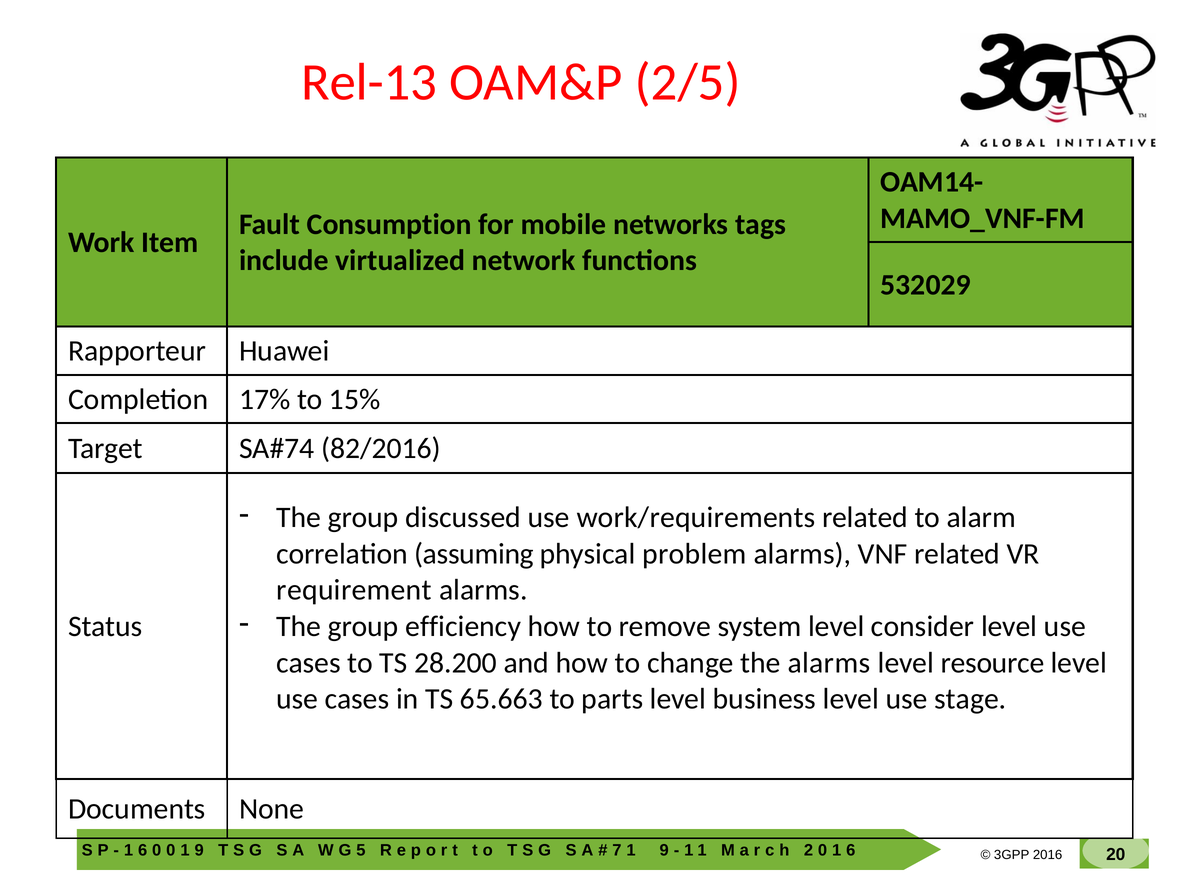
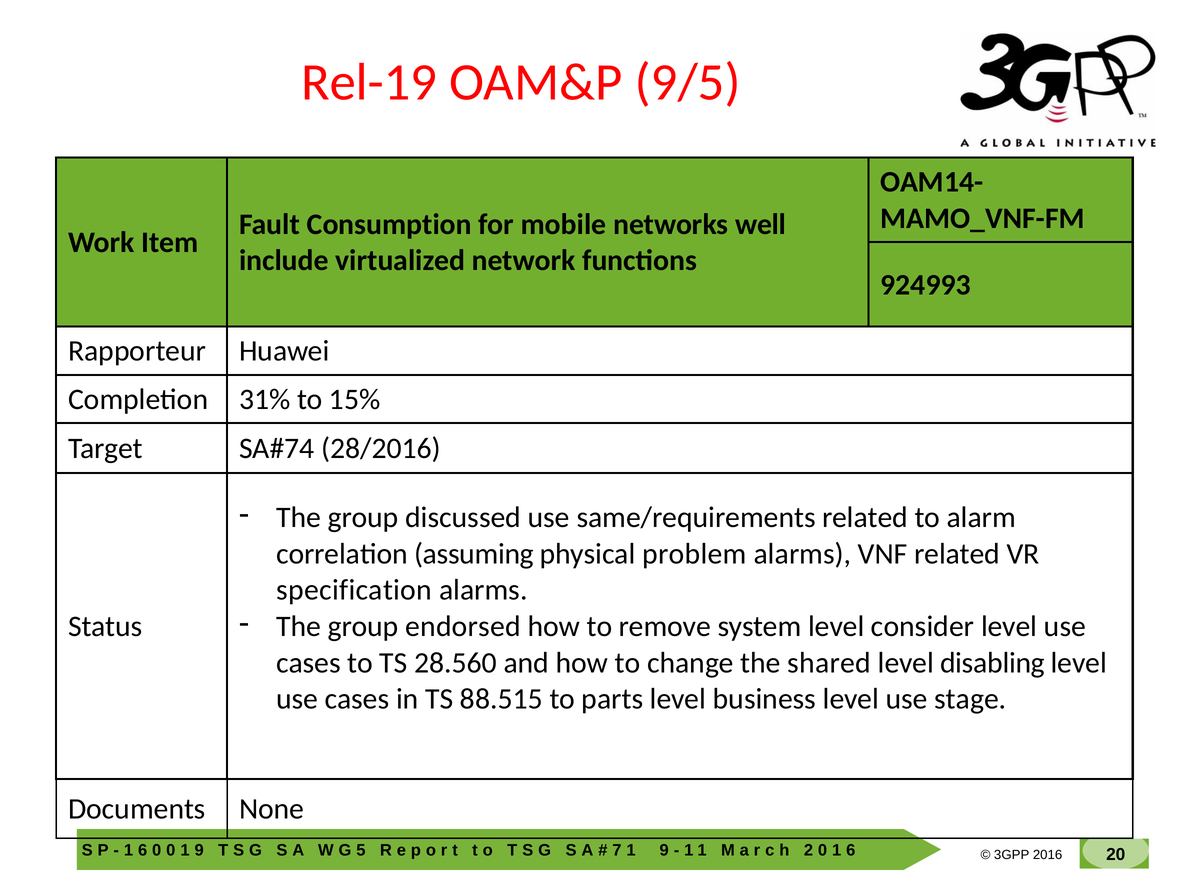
Rel-13: Rel-13 -> Rel-19 (369, 82)
2/5: 2/5 -> 9/5 (688, 82)
tags: tags -> well (761, 224)
532029: 532029 -> 924993 (926, 285)
17%: 17% -> 31% (265, 400)
82/2016: 82/2016 -> 28/2016 (381, 449)
work/requirements: work/requirements -> same/requirements (696, 518)
requirement: requirement -> specification (354, 590)
efficiency: efficiency -> endorsed (463, 627)
28.200: 28.200 -> 28.560 (455, 663)
the alarms: alarms -> shared (829, 663)
resource: resource -> disabling (992, 663)
65.663: 65.663 -> 88.515 (501, 699)
